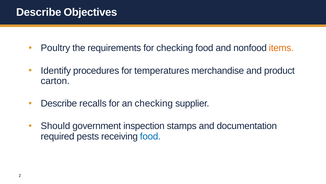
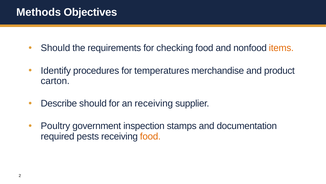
Describe: Describe -> Methods (39, 12)
Poultry: Poultry -> Should (55, 48)
Describe recalls: recalls -> should (93, 103)
an checking: checking -> receiving (154, 103)
Should: Should -> Poultry (55, 126)
food colour: blue -> orange (150, 136)
